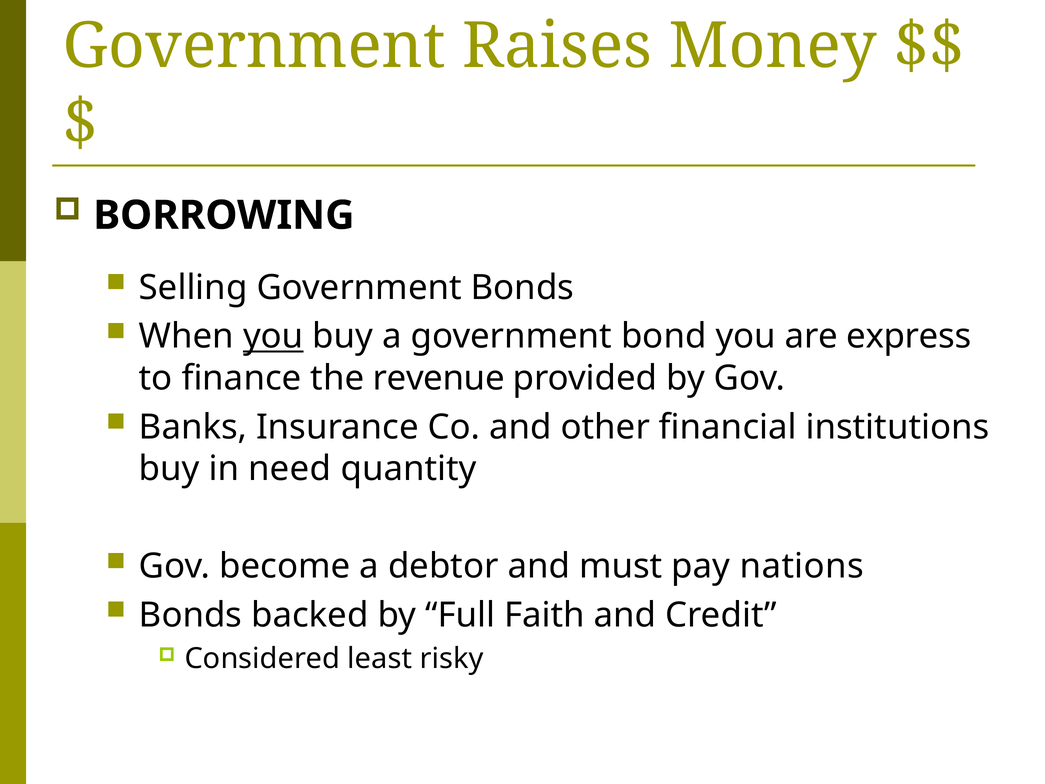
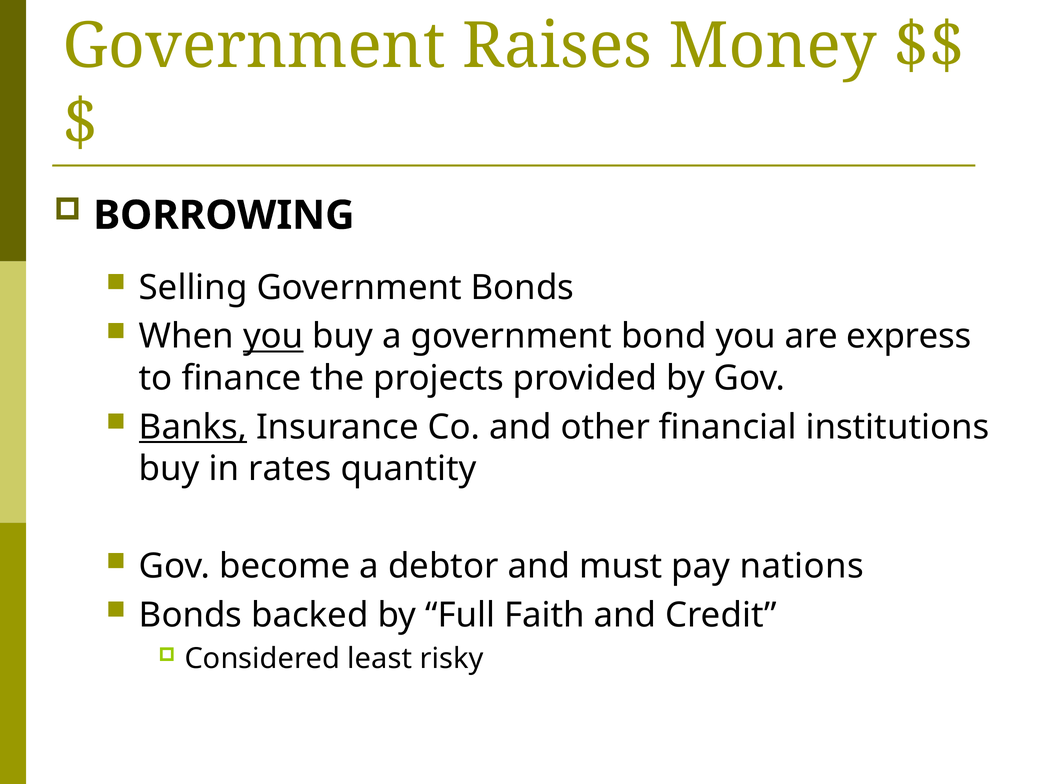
revenue: revenue -> projects (439, 378)
Banks underline: none -> present (193, 427)
need: need -> rates (290, 469)
